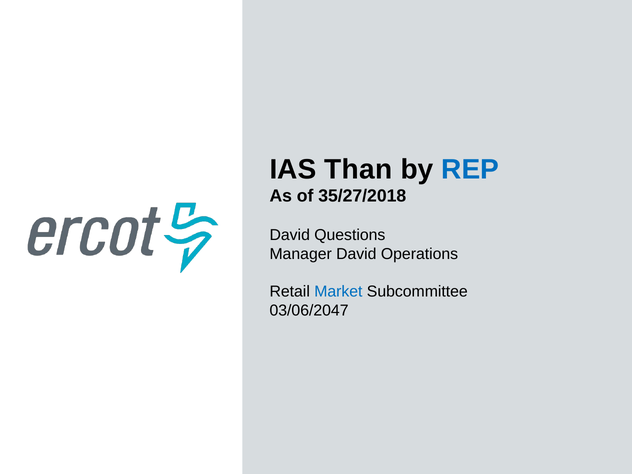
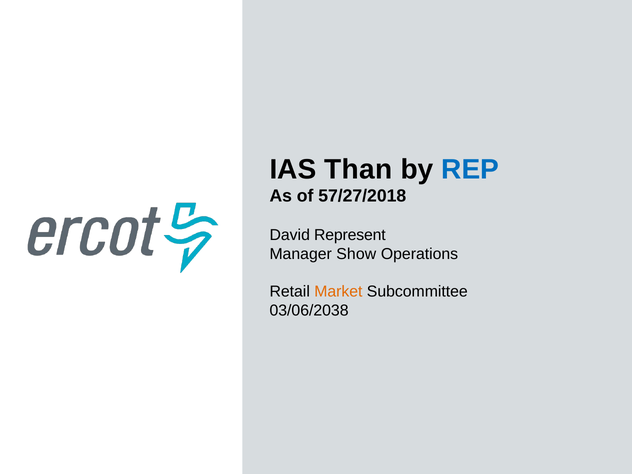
35/27/2018: 35/27/2018 -> 57/27/2018 (362, 196)
Questions: Questions -> Represent (350, 235)
Manager David: David -> Show (356, 254)
Market colour: blue -> orange (338, 292)
03/06/2047: 03/06/2047 -> 03/06/2038 (309, 311)
